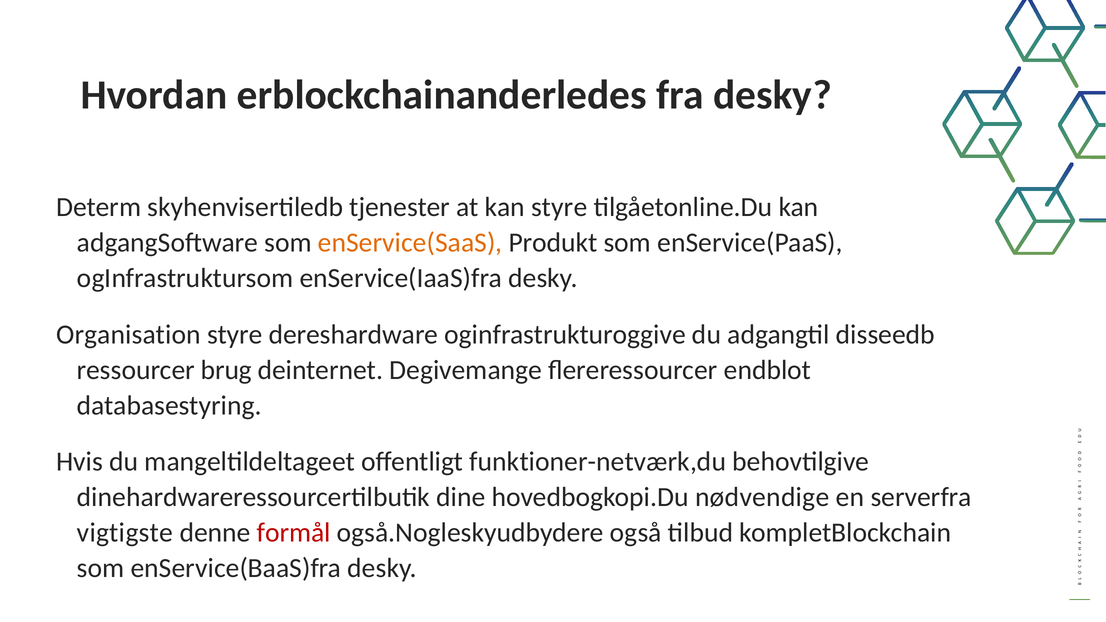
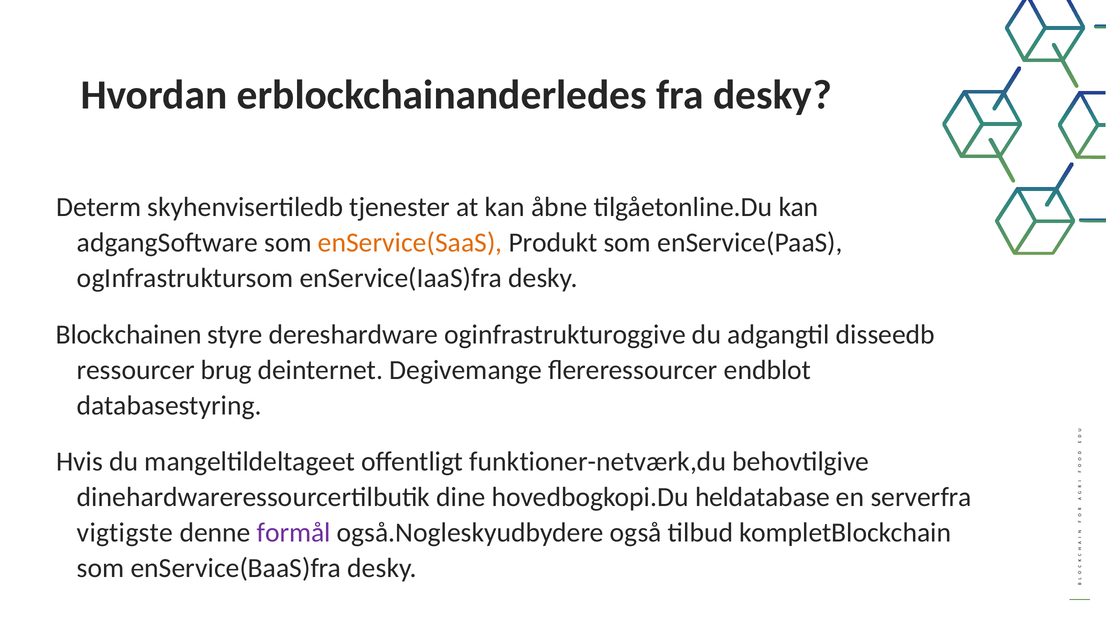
kan styre: styre -> åbne (559, 207)
Organisation: Organisation -> Blockchainen (129, 335)
nødvendige: nødvendige -> heldatabase (762, 497)
formål colour: red -> purple (294, 533)
